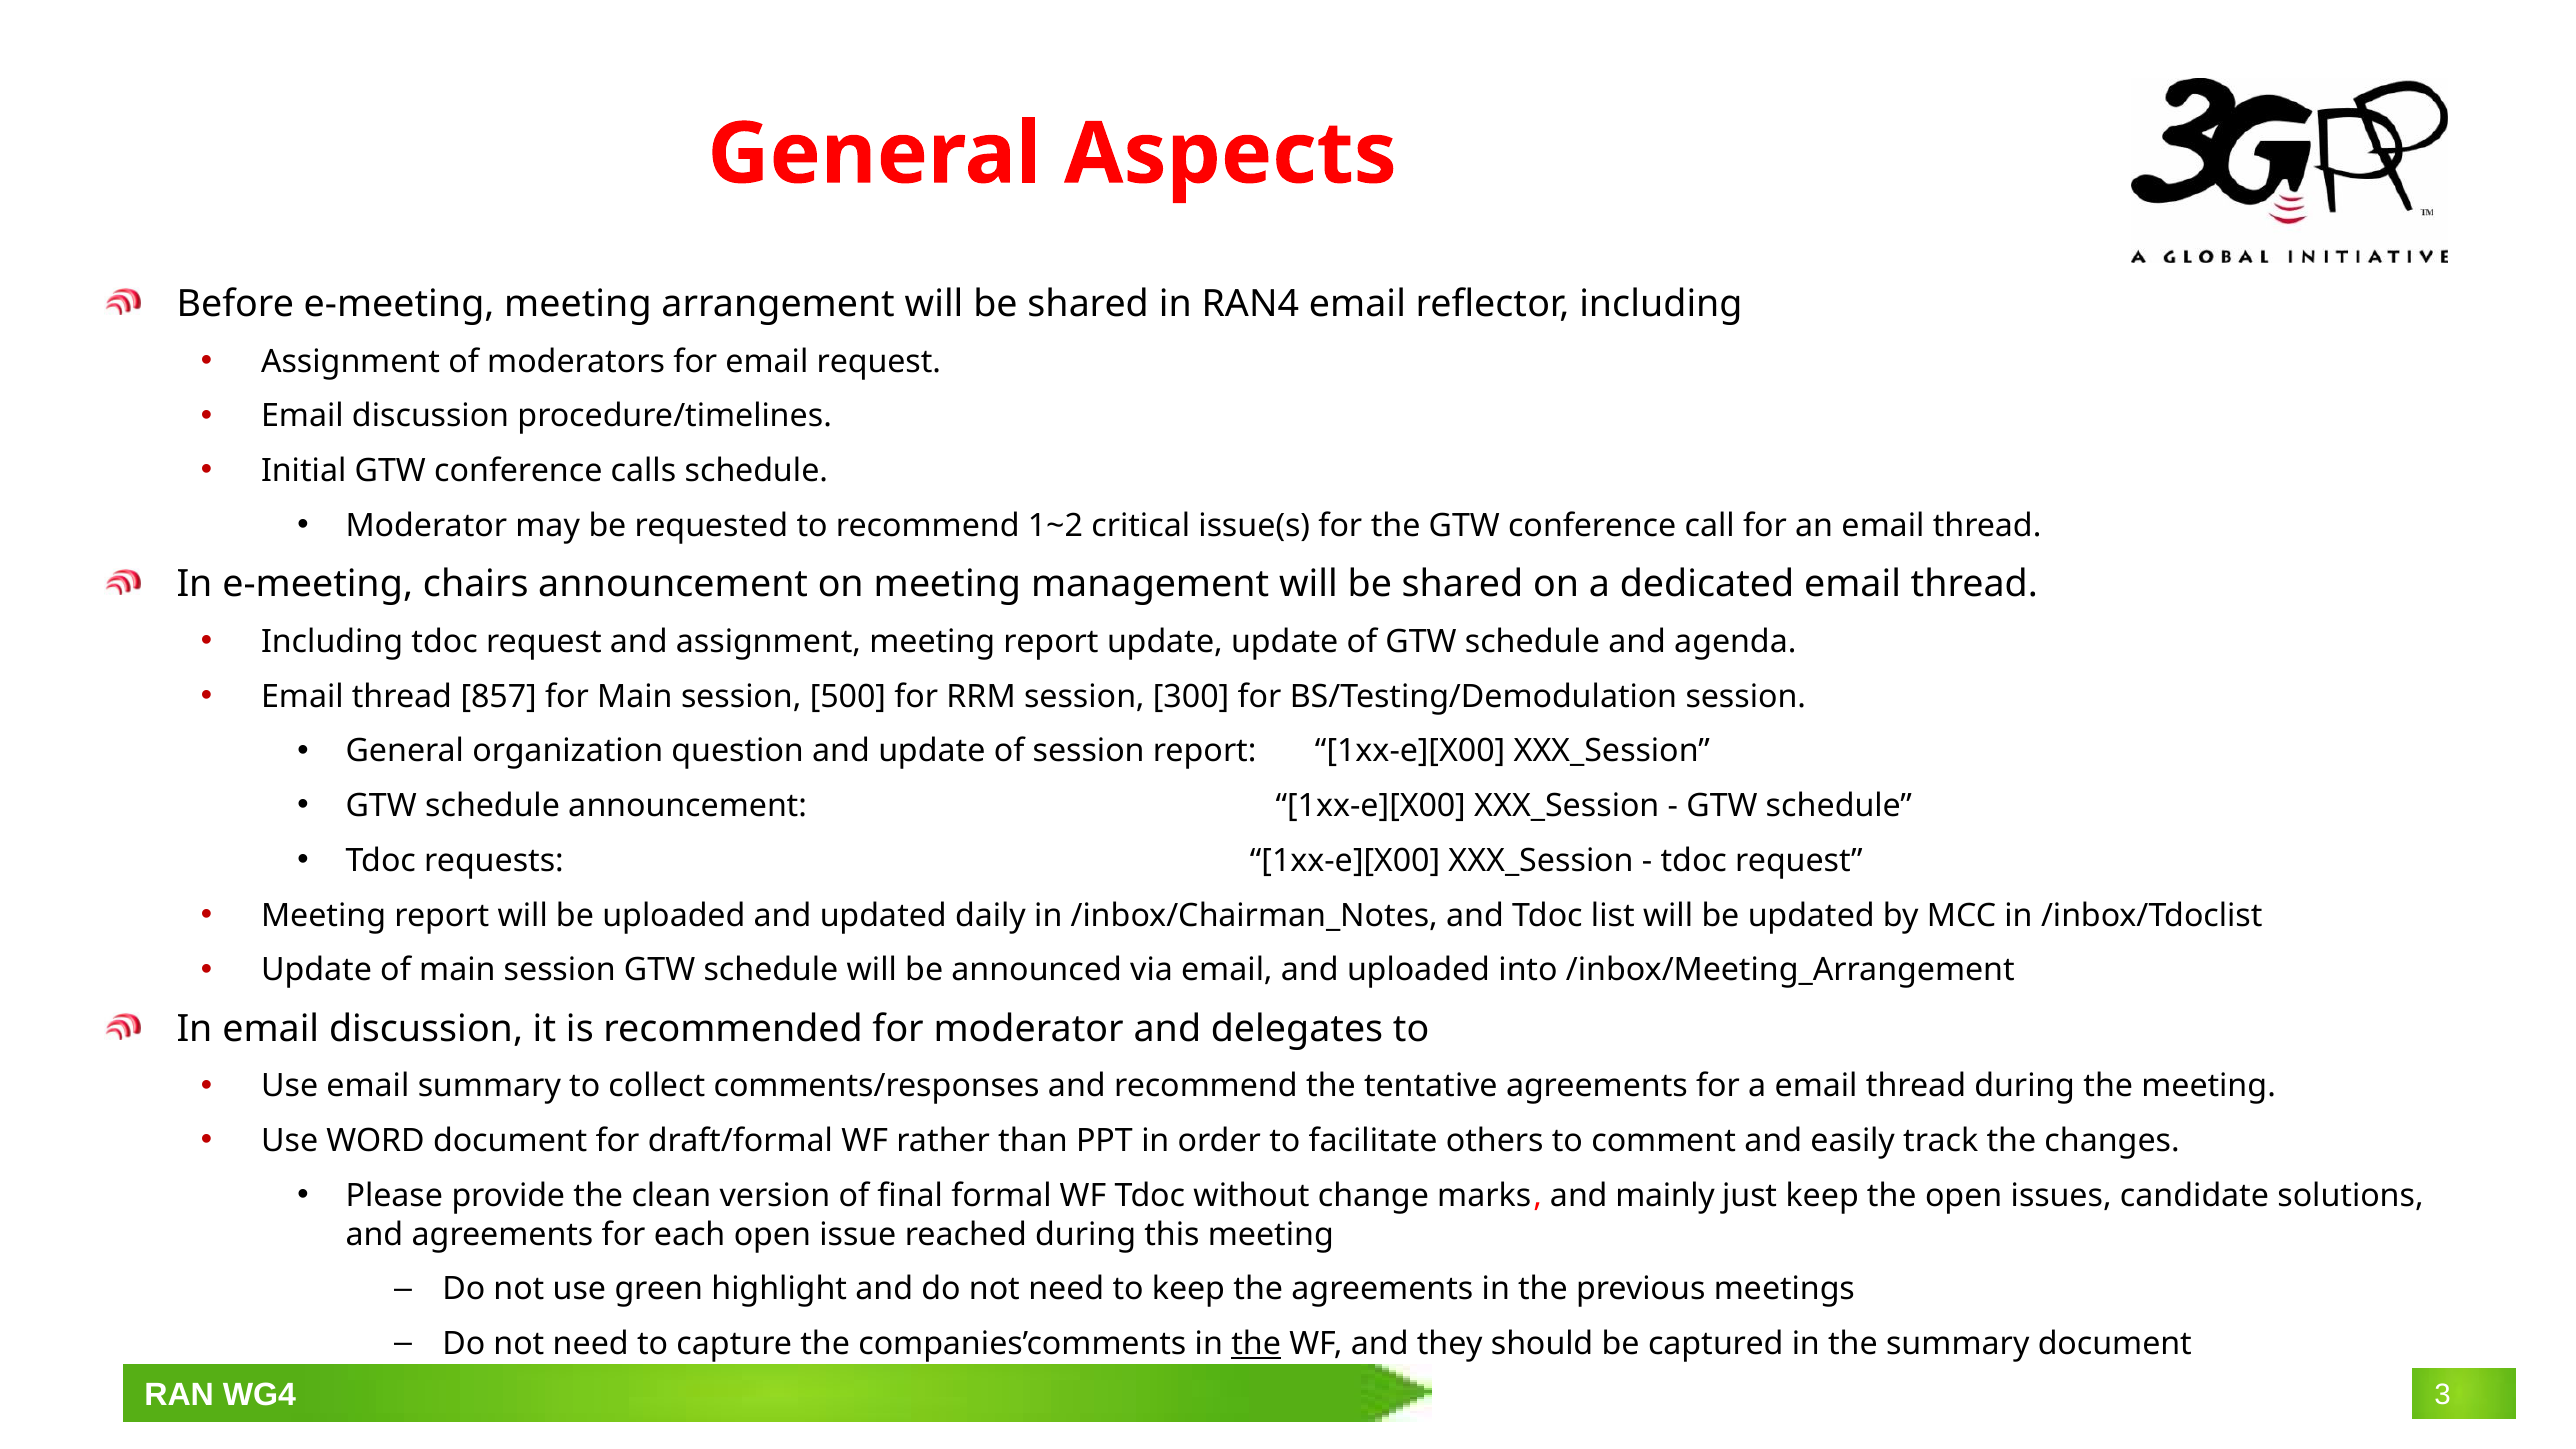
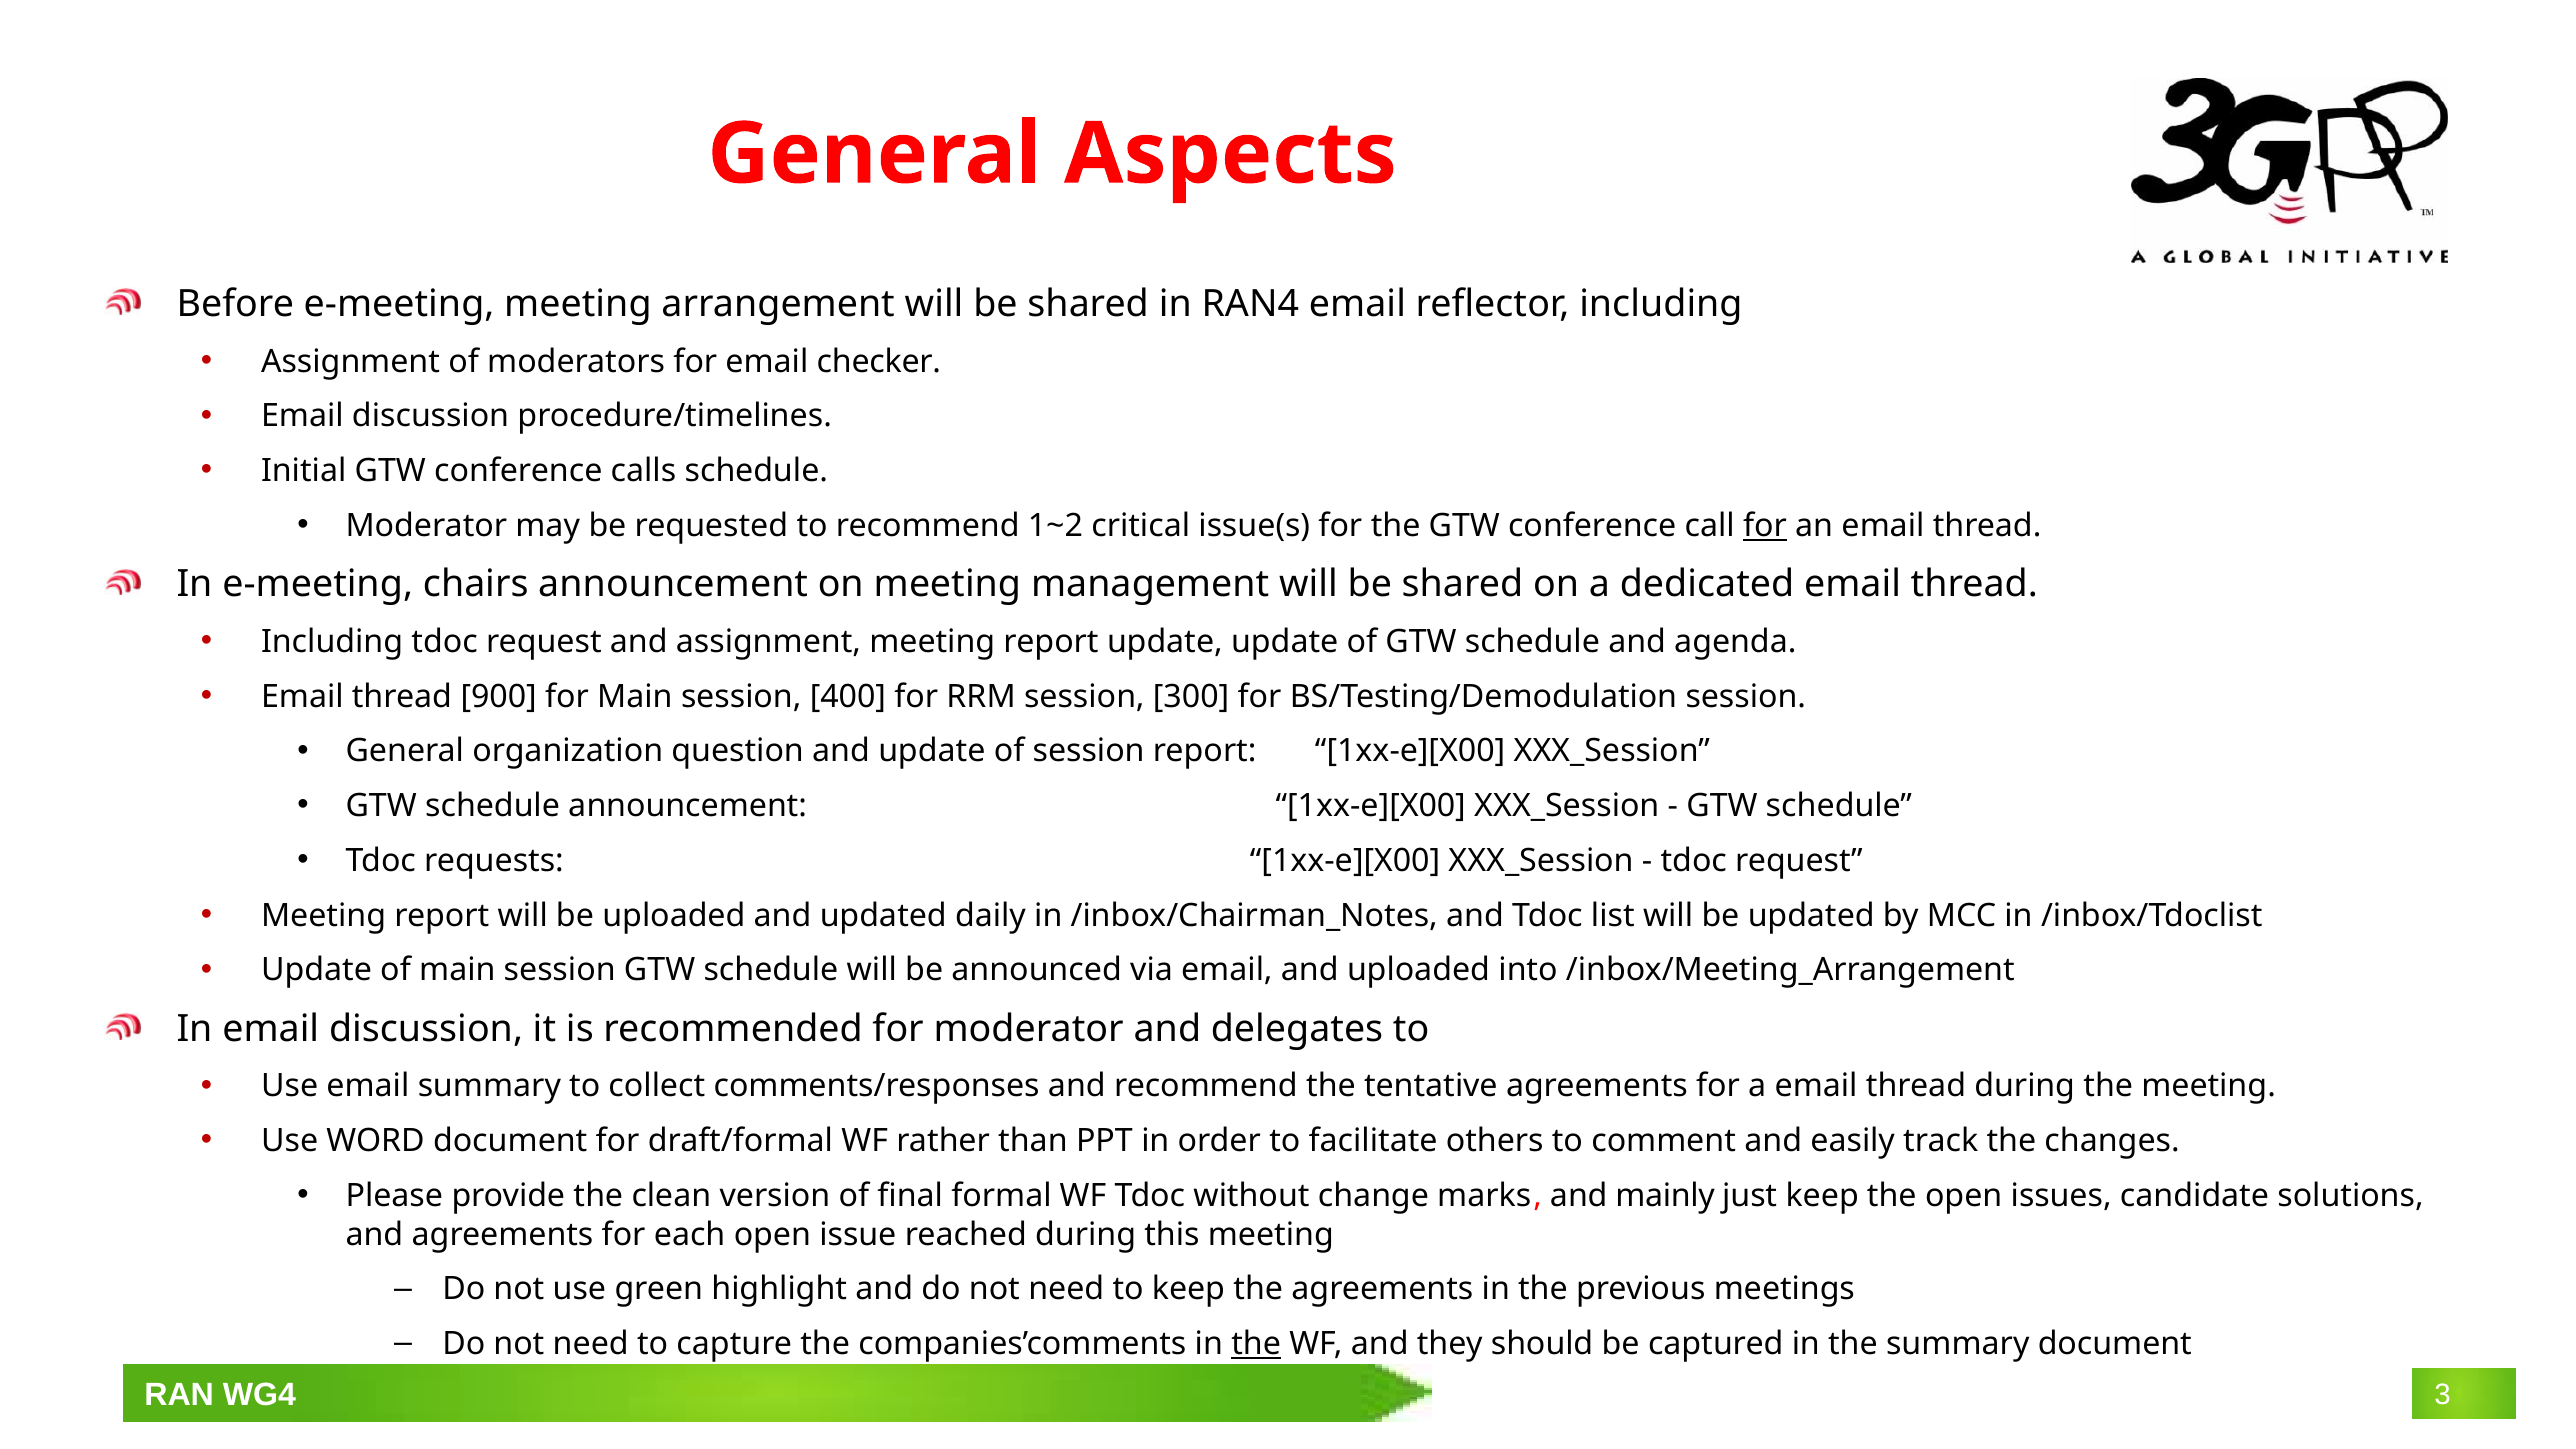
email request: request -> checker (879, 361)
for underline: none -> present (1765, 526)
857: 857 -> 900 (499, 697)
500: 500 -> 400 (848, 697)
